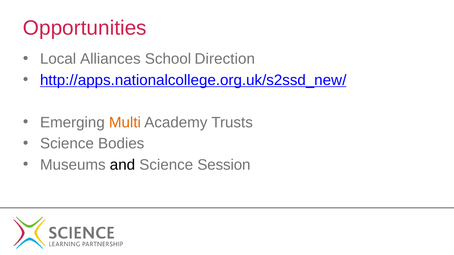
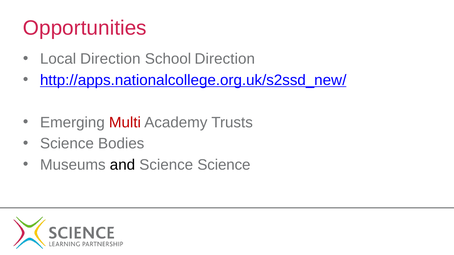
Local Alliances: Alliances -> Direction (110, 59)
Multi colour: orange -> red (125, 123)
Science Session: Session -> Science (224, 165)
